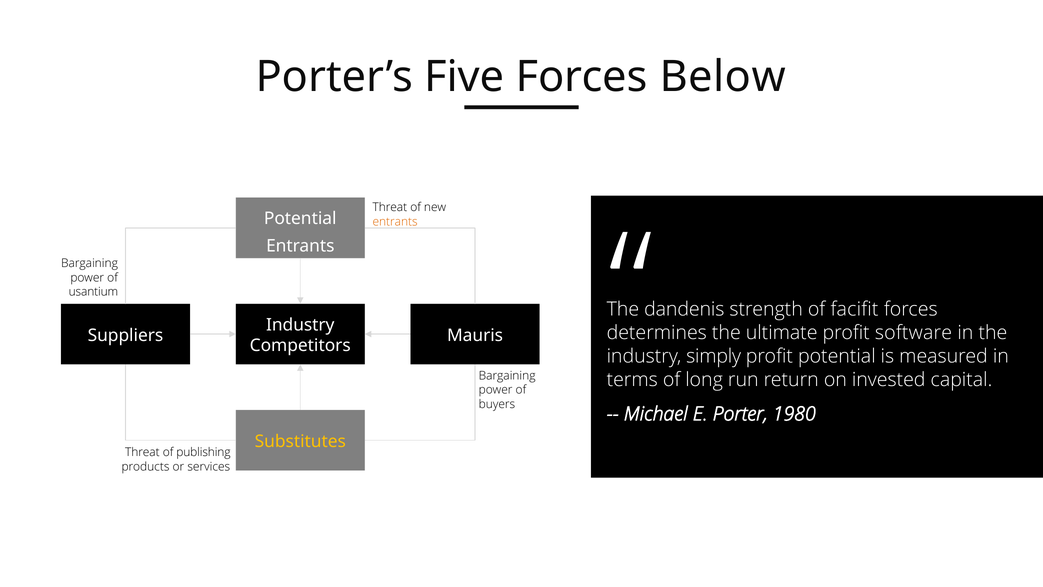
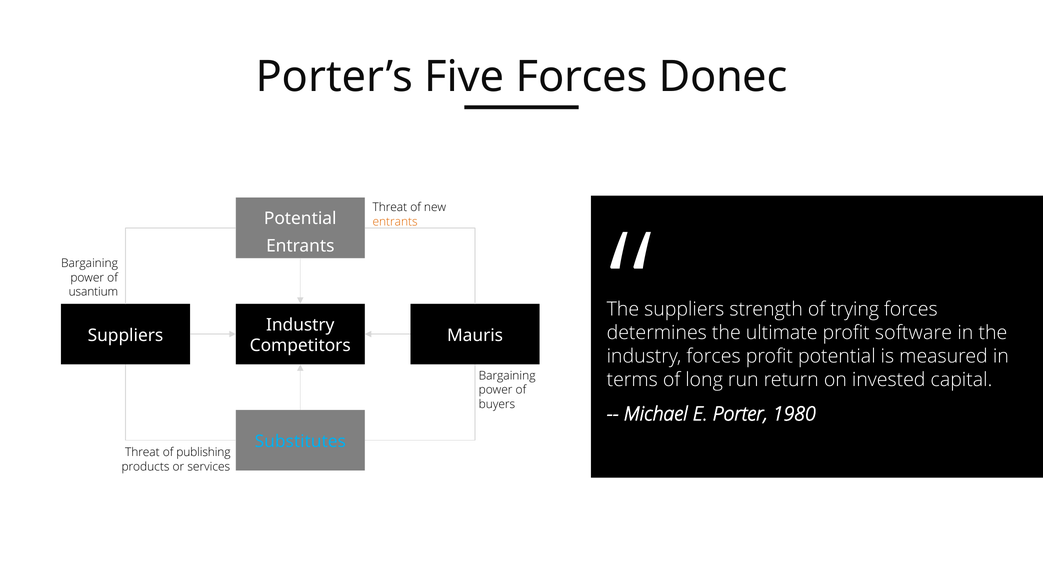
Below: Below -> Donec (723, 77)
dandenis: dandenis -> suppliers (684, 309)
facifit: facifit -> trying (855, 309)
simply: simply -> forces (714, 356)
Substitutes colour: yellow -> light blue (300, 441)
